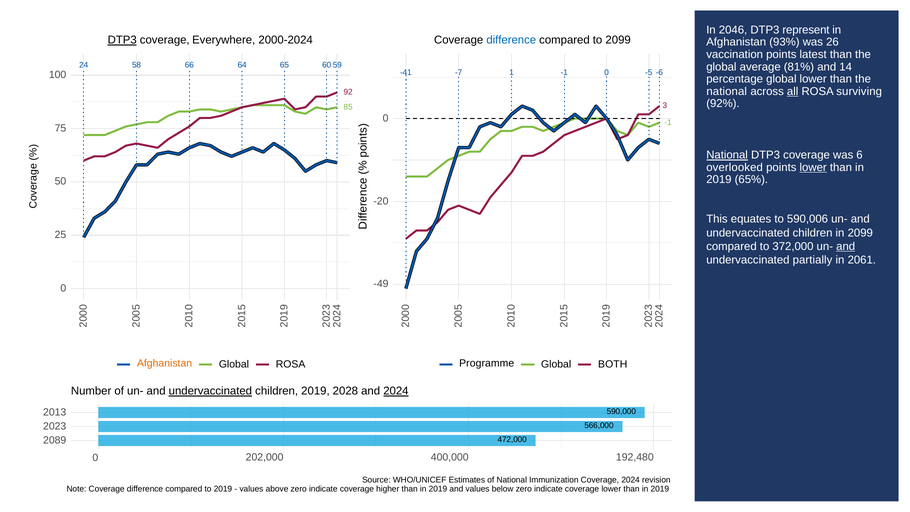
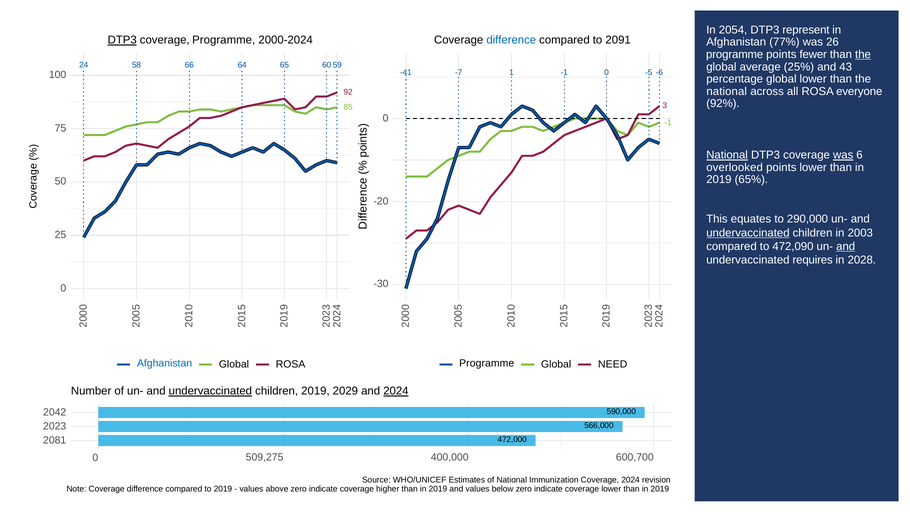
2046: 2046 -> 2054 (733, 30)
coverage Everywhere: Everywhere -> Programme (224, 40)
to 2099: 2099 -> 2091 (618, 40)
93%: 93% -> 77% (784, 42)
vaccination: vaccination -> programme (735, 54)
latest: latest -> fewer (813, 54)
the underline: none -> present (863, 54)
81%: 81% -> 25% (799, 67)
14: 14 -> 43 (846, 67)
all underline: present -> none (793, 91)
surviving: surviving -> everyone (859, 91)
was underline: none -> present (843, 155)
lower underline: present -> none (813, 167)
590,006: 590,006 -> 290,000 (808, 219)
undervaccinated underline: none -> present (748, 233)
in 2099: 2099 -> 2003 (860, 233)
372,000: 372,000 -> 472,090 (793, 246)
partially: partially -> requires (813, 260)
2061: 2061 -> 2028 (862, 260)
-49: -49 -> -30 (381, 284)
Afghanistan colour: orange -> blue (165, 363)
BOTH: BOTH -> NEED (613, 364)
2028: 2028 -> 2029 (345, 391)
2013: 2013 -> 2042 (55, 412)
2089: 2089 -> 2081 (55, 440)
202,000: 202,000 -> 509,275 (265, 457)
192,480: 192,480 -> 600,700 (635, 457)
